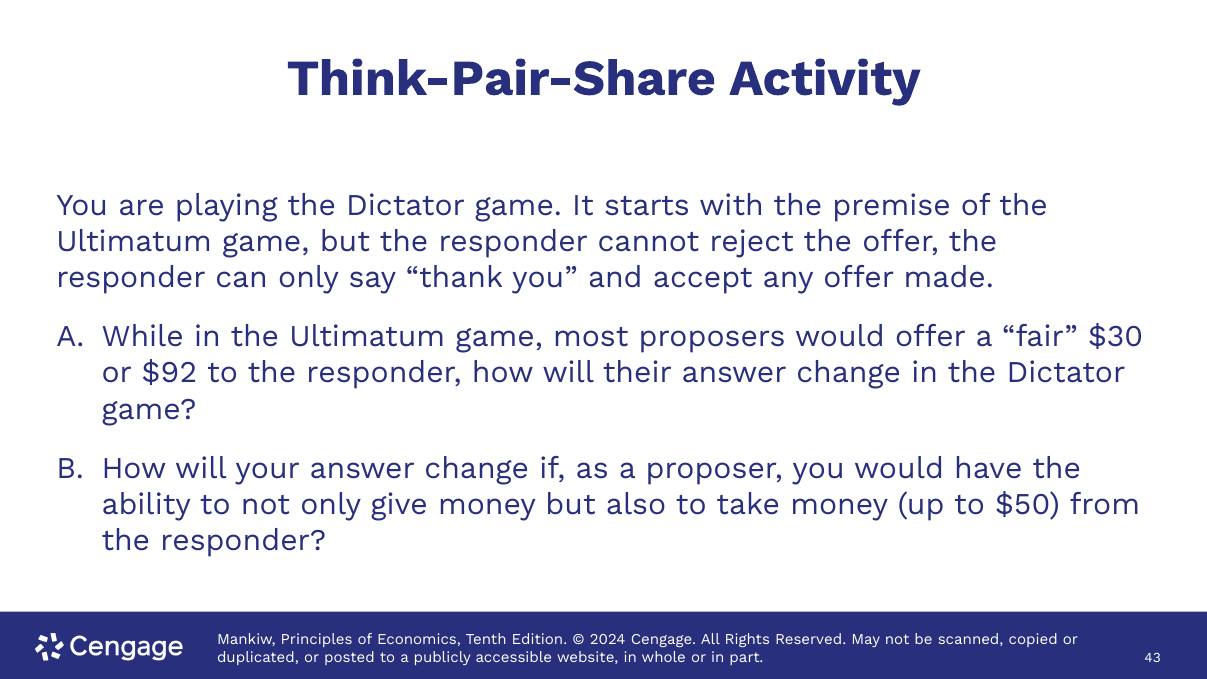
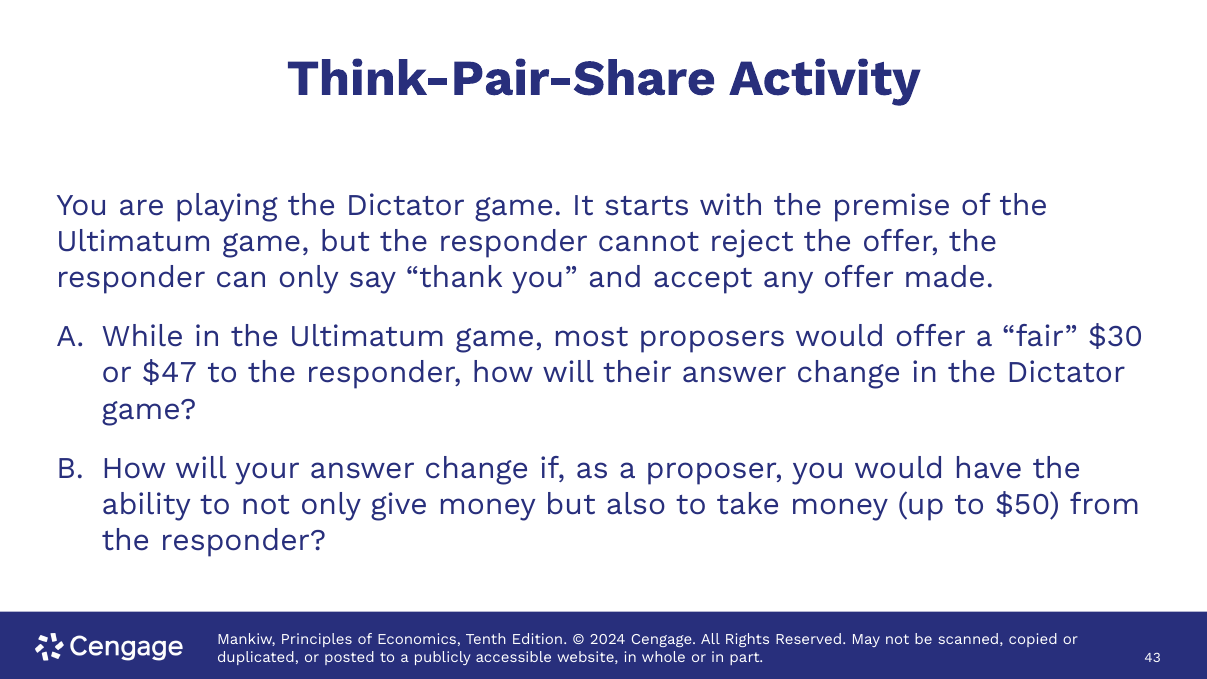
$92: $92 -> $47 (169, 373)
